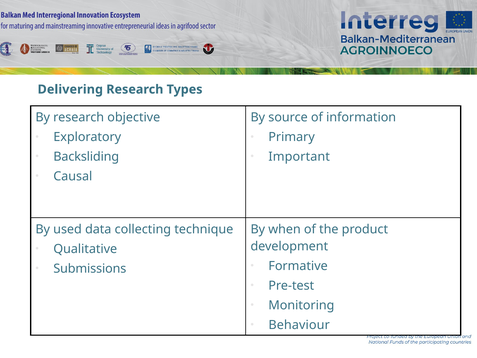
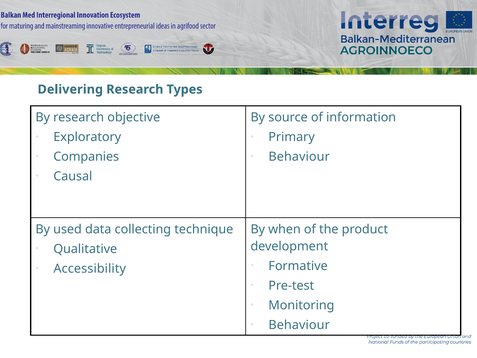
Backsliding: Backsliding -> Companies (86, 157)
Important: Important -> Behaviour (299, 157)
Submissions: Submissions -> Accessibility (90, 268)
